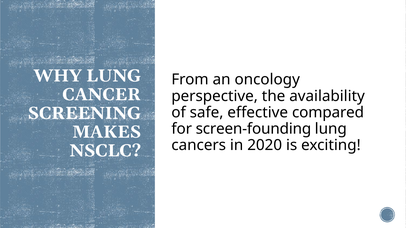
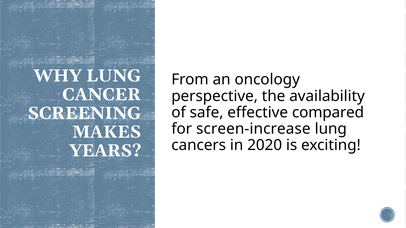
screen-founding: screen-founding -> screen-increase (253, 129)
NSCLC: NSCLC -> YEARS (105, 151)
